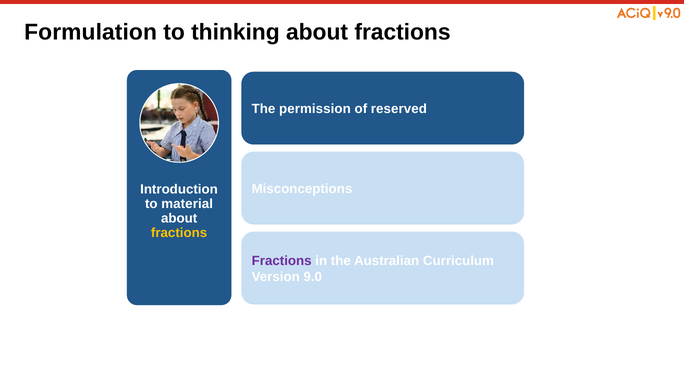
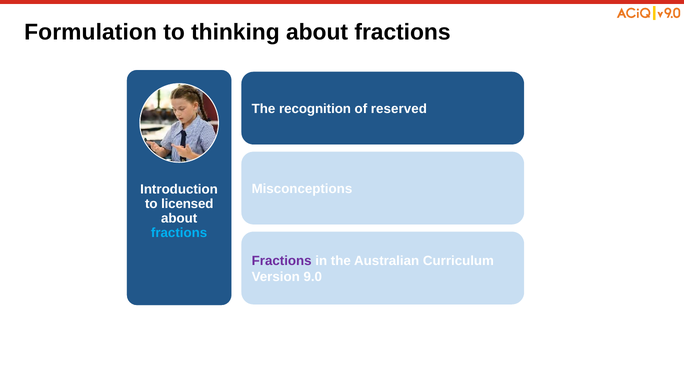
permission: permission -> recognition (315, 109)
material: material -> licensed (187, 204)
fractions colour: yellow -> light blue (179, 233)
